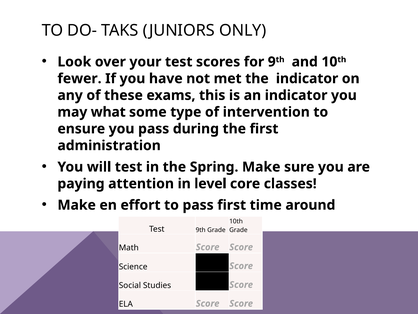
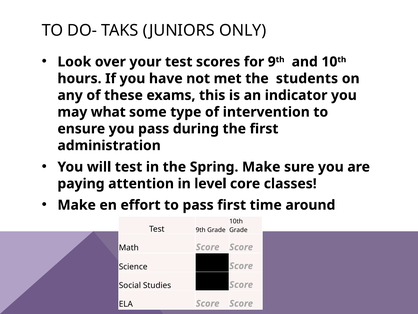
fewer: fewer -> hours (79, 78)
the indicator: indicator -> students (307, 78)
